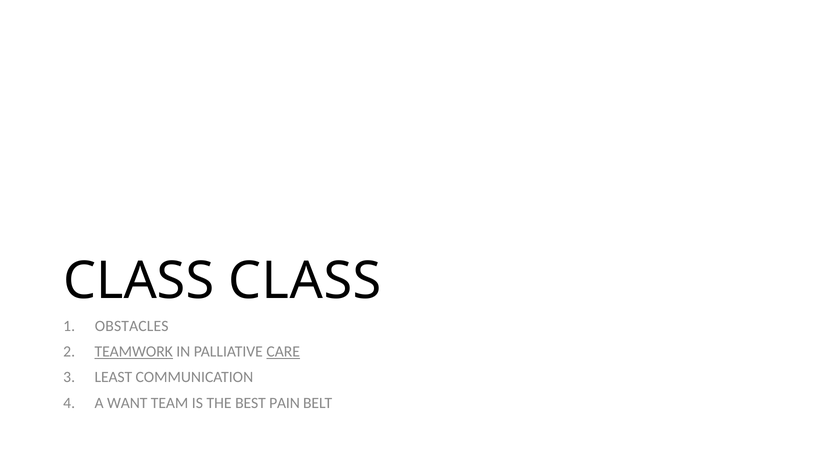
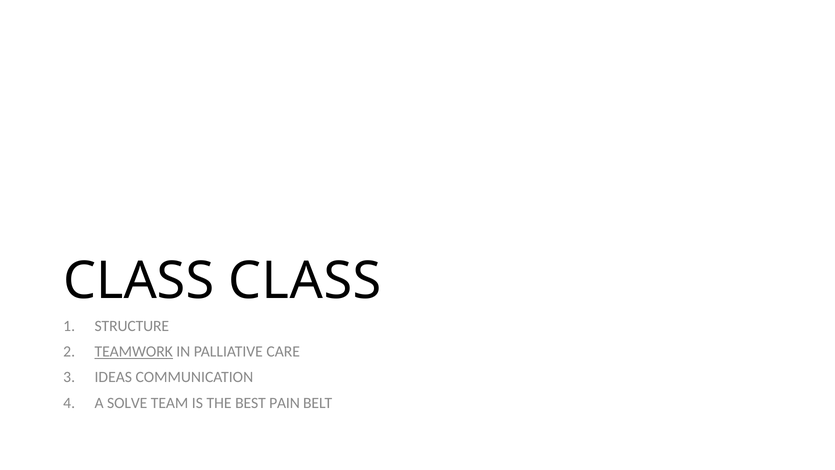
OBSTACLES: OBSTACLES -> STRUCTURE (132, 326)
CARE underline: present -> none (283, 351)
LEAST: LEAST -> IDEAS (113, 377)
WANT: WANT -> SOLVE (127, 403)
